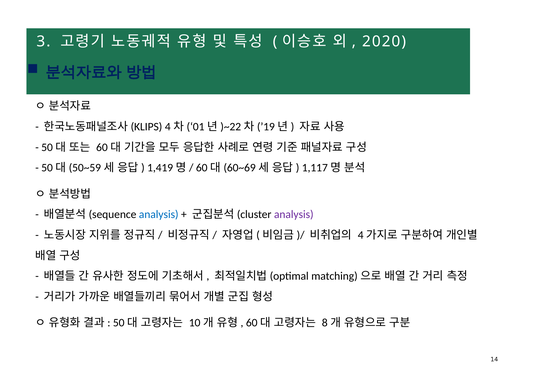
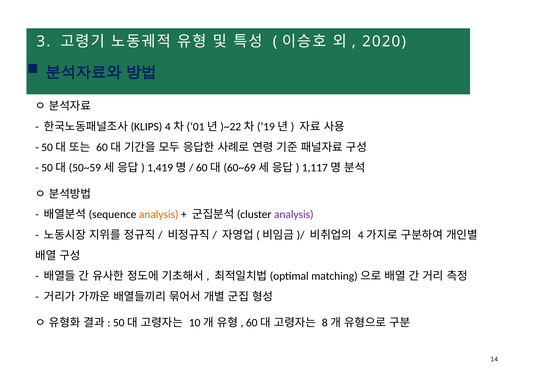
analysis colour: blue -> orange (159, 215)
